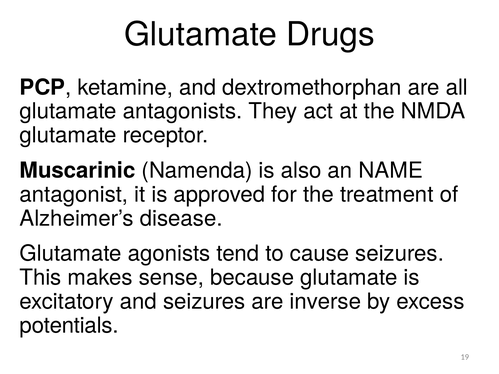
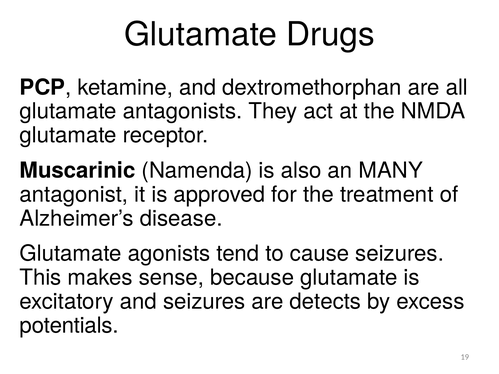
NAME: NAME -> MANY (391, 171)
inverse: inverse -> detects (325, 302)
